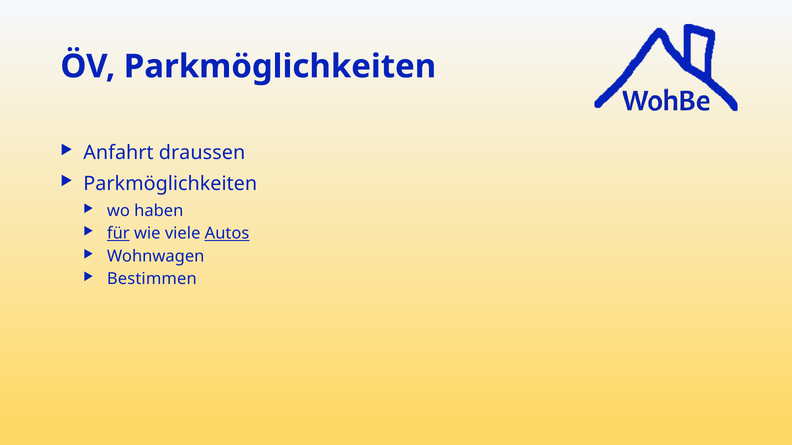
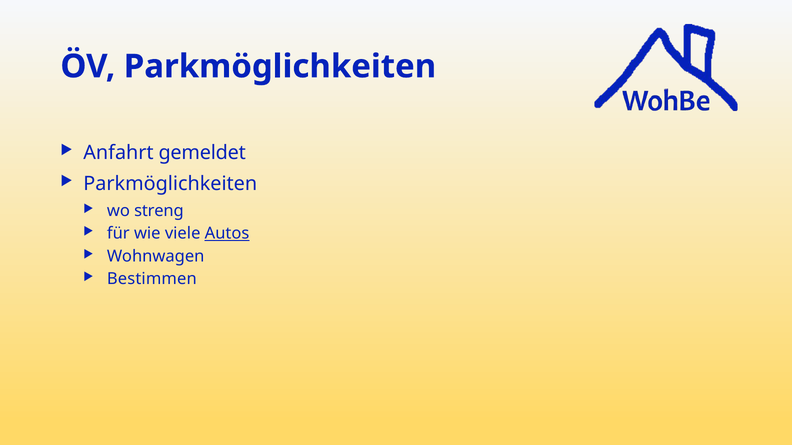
draussen: draussen -> gemeldet (202, 153)
haben: haben -> streng (159, 211)
für underline: present -> none (118, 234)
